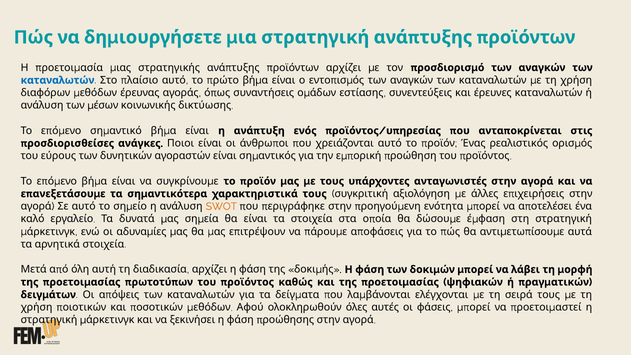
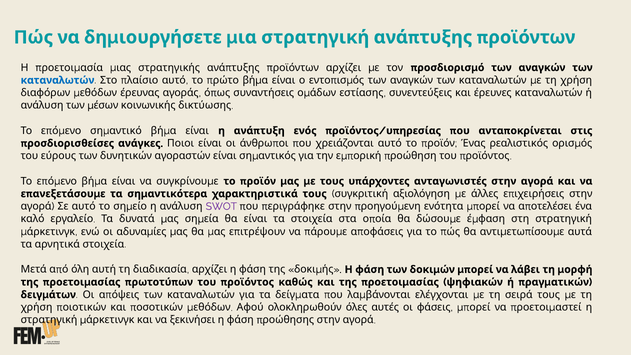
SWOT colour: orange -> purple (221, 206)
